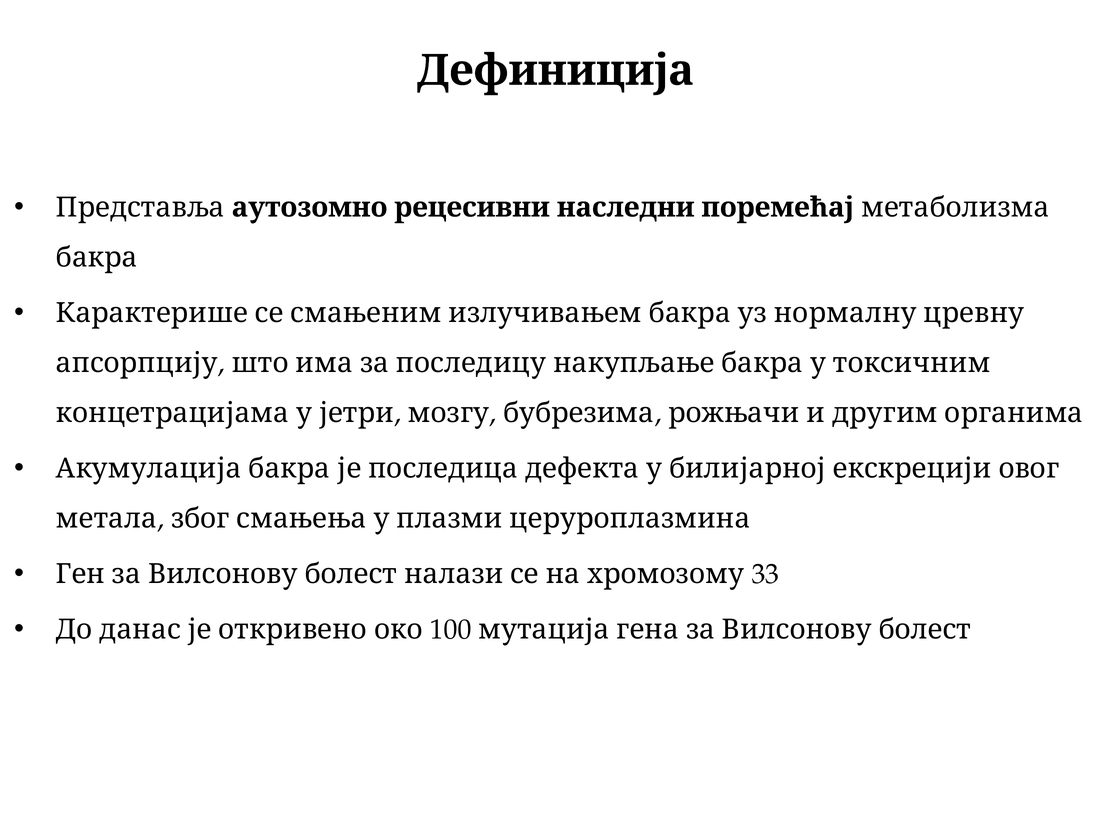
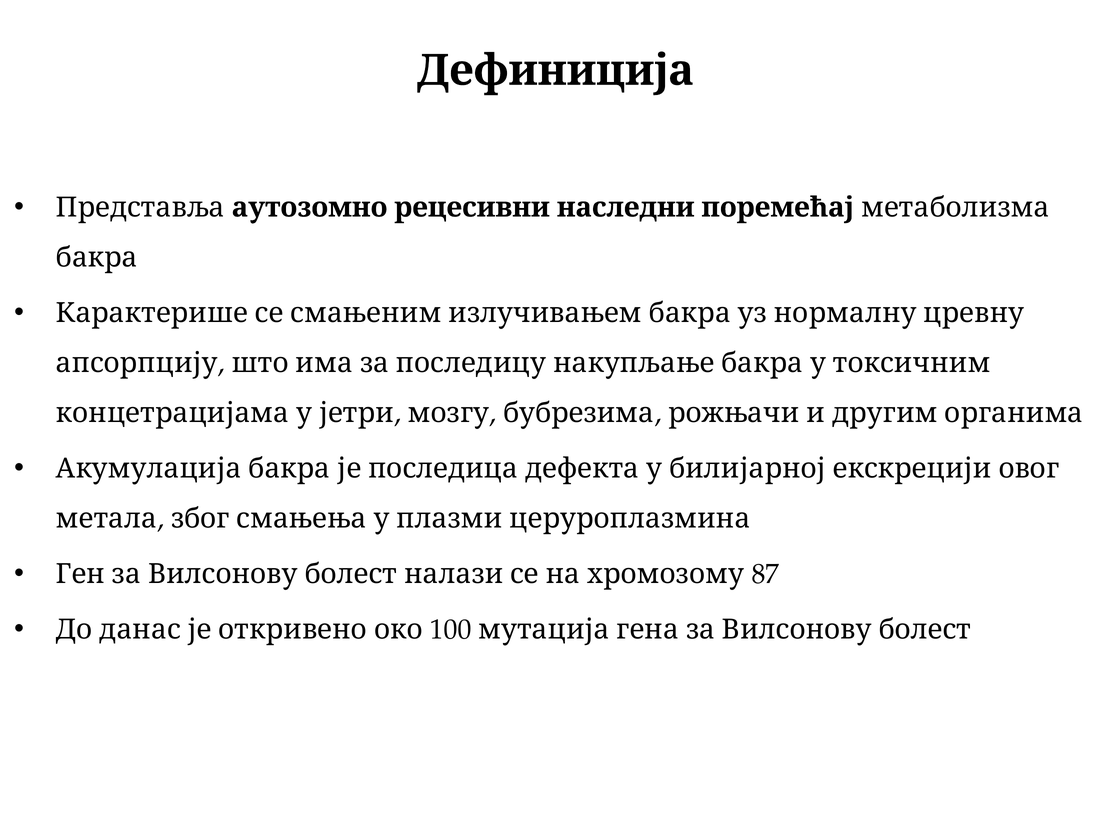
33: 33 -> 87 (765, 574)
